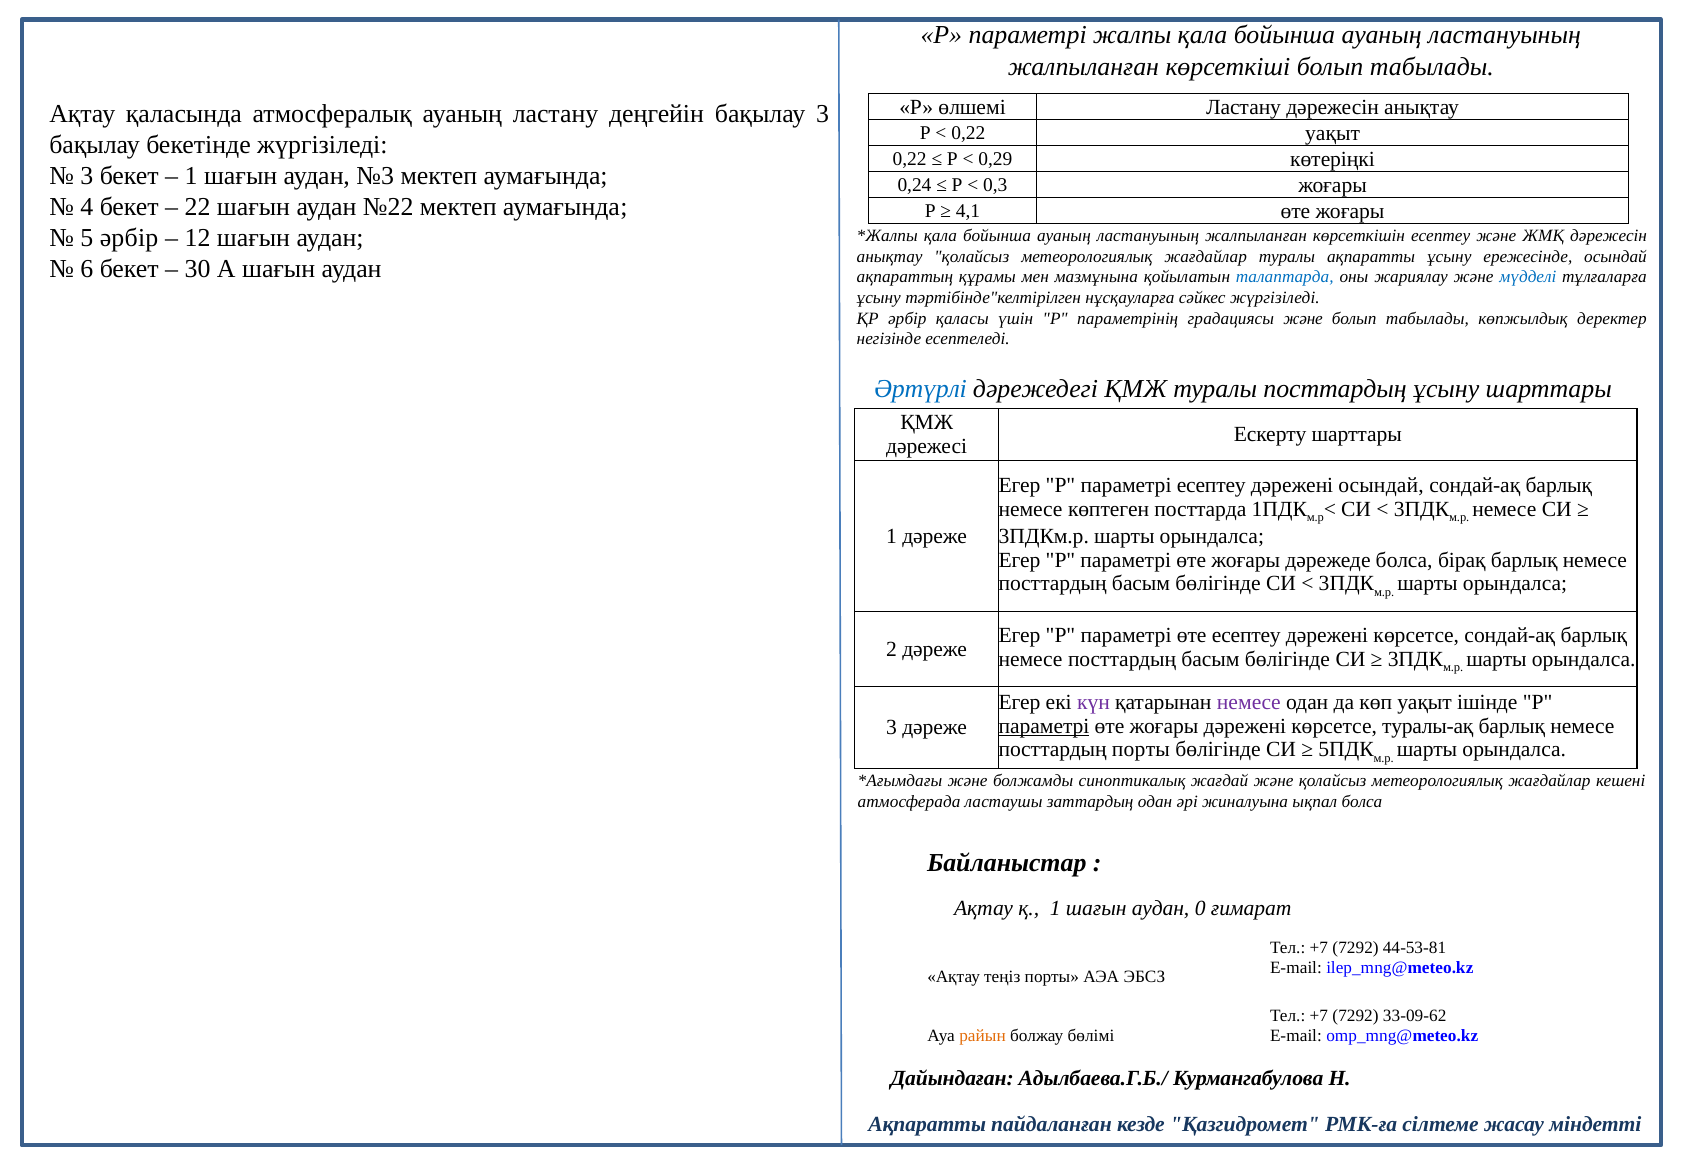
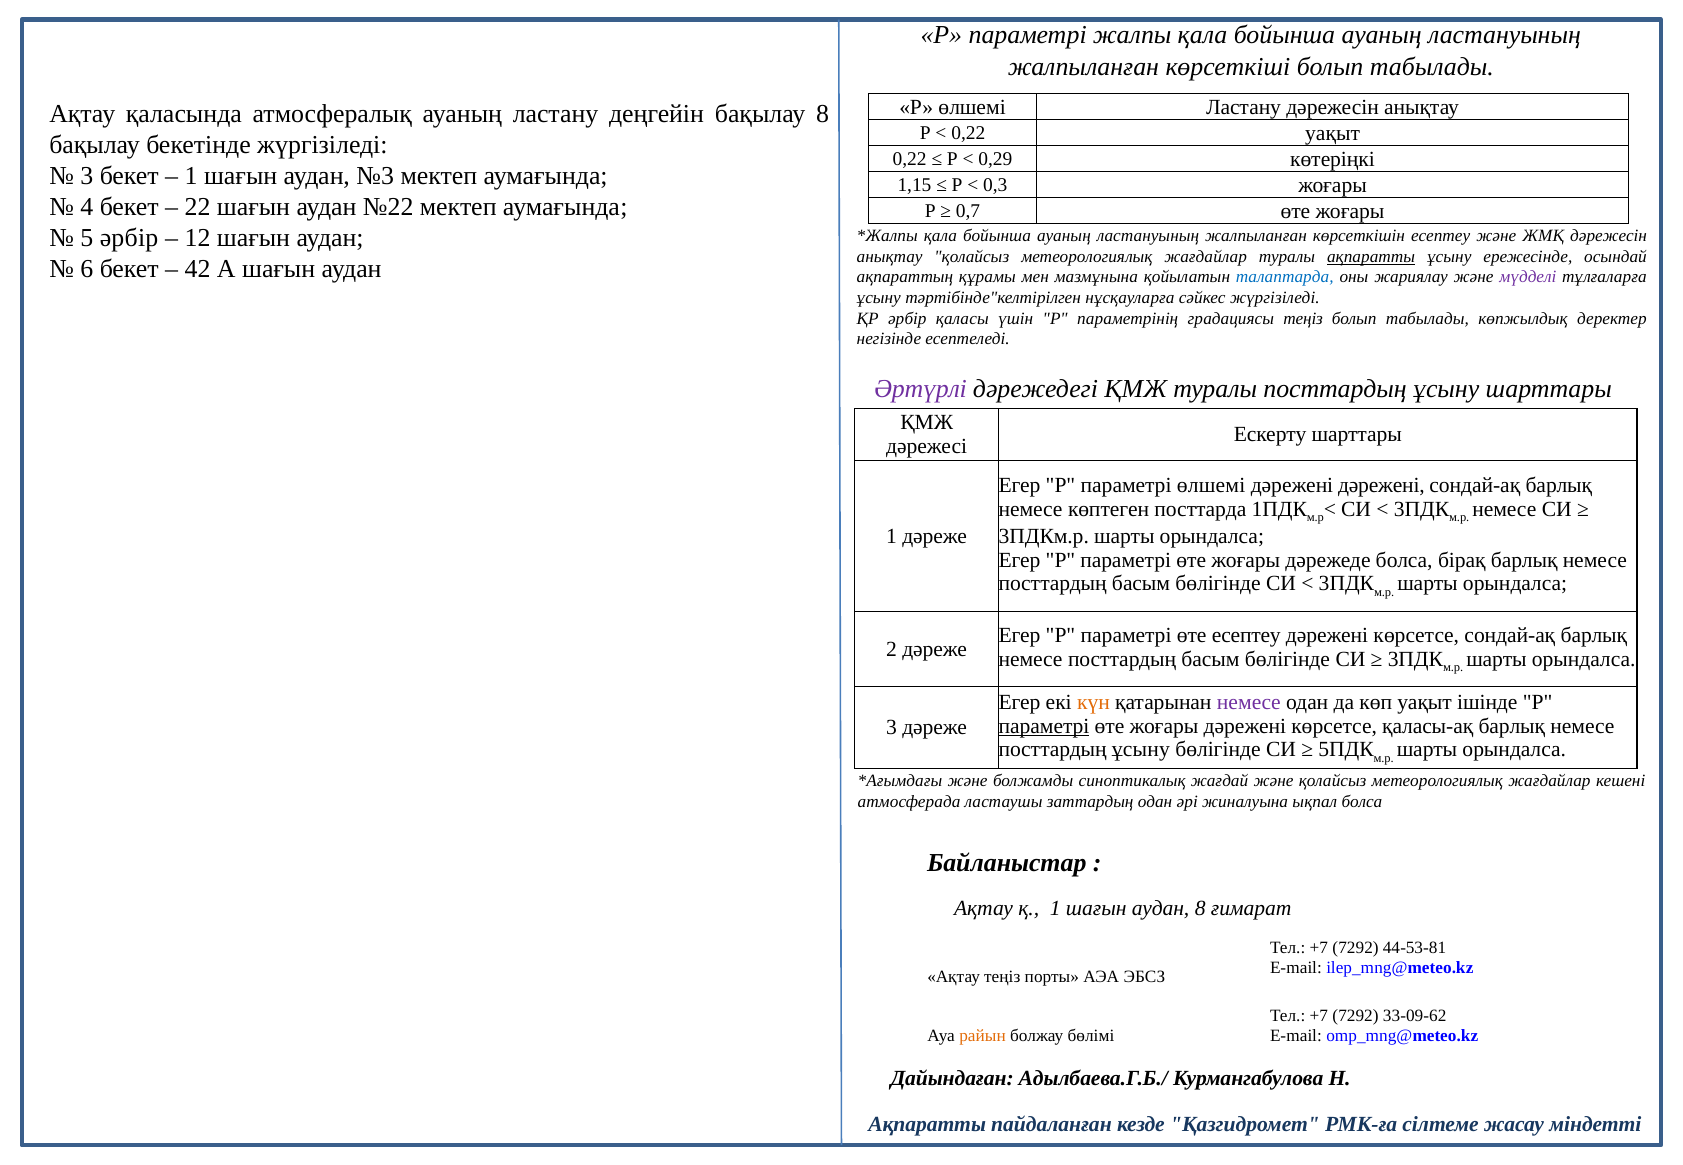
бақылау 3: 3 -> 8 (822, 114)
0,24: 0,24 -> 1,15 (914, 185)
4,1: 4,1 -> 0,7 (968, 211)
ақпаратты underline: none -> present (1371, 257)
30: 30 -> 42 (198, 269)
мүдделі colour: blue -> purple (1528, 277)
градациясы және: және -> теңіз (1303, 319)
Әртүрлі colour: blue -> purple (921, 389)
параметрі есептеу: есептеу -> өлшемі (1211, 485)
дәрежені осындай: осындай -> дәрежені (1381, 485)
күн colour: purple -> orange (1093, 702)
туралы-ақ: туралы-ақ -> қаласы-ақ (1428, 726)
порты: порты -> ұсыну (1141, 750)
аудан 0: 0 -> 8 (1200, 909)
